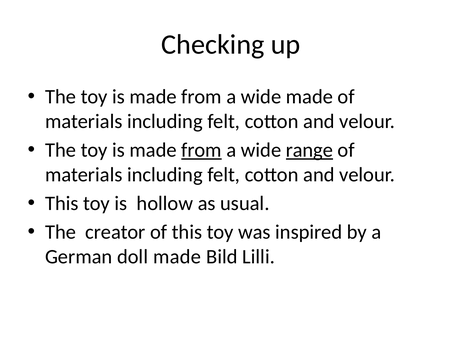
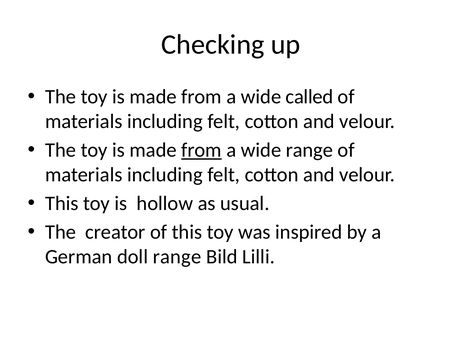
wide made: made -> called (310, 97)
range underline: present -> none (309, 150)
doll made: made -> range (177, 257)
